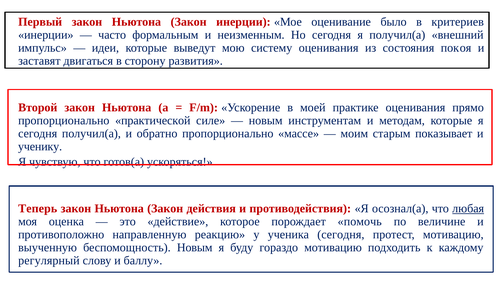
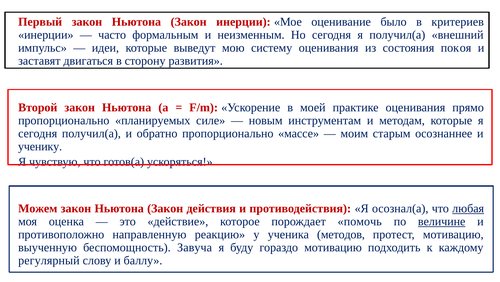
практической: практической -> планируемых (153, 120)
показывает: показывает -> осознаннее (444, 133)
Теперь: Теперь -> Можем (38, 208)
величине underline: none -> present (442, 221)
ученика сегодня: сегодня -> методов (341, 234)
беспомощность Новым: Новым -> Завуча (195, 247)
